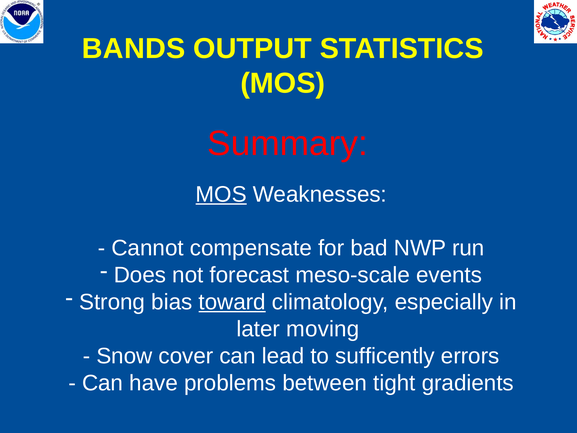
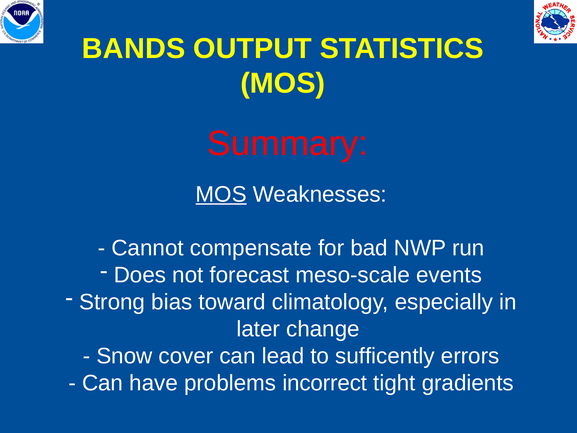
toward underline: present -> none (232, 302)
moving: moving -> change (323, 329)
between: between -> incorrect (325, 383)
